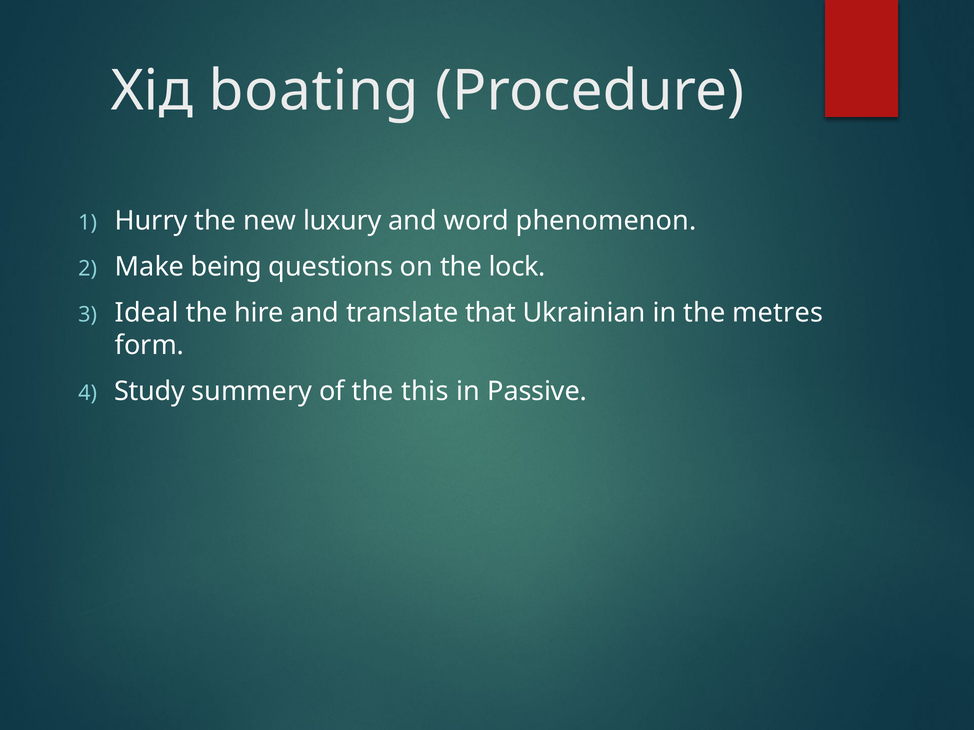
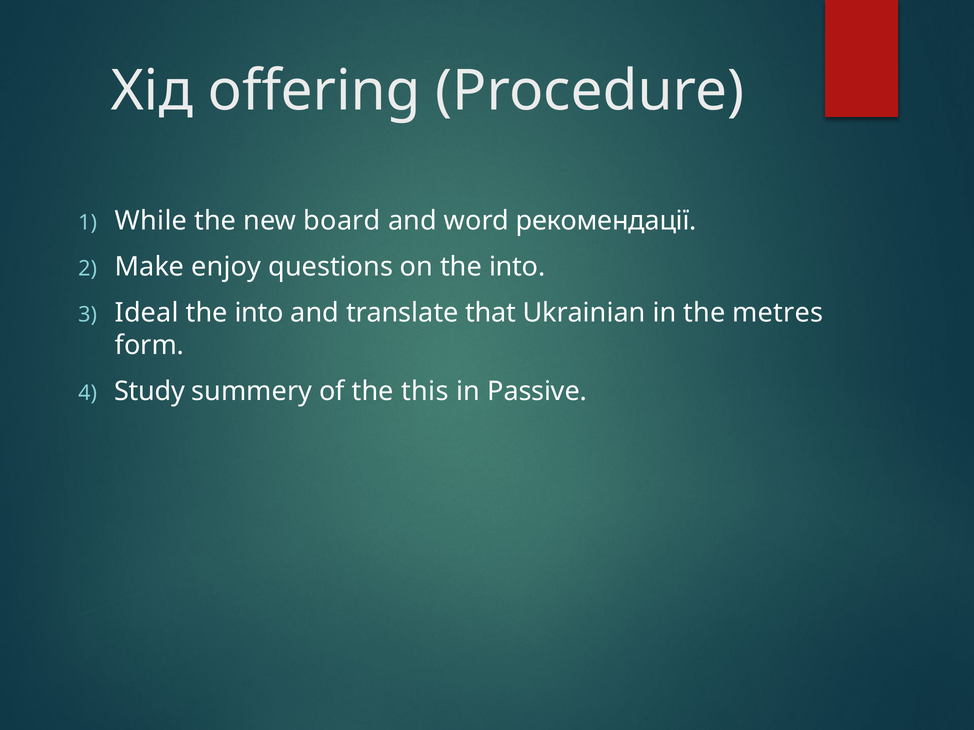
boating: boating -> offering (314, 91)
Hurry: Hurry -> While (151, 221)
luxury: luxury -> board (342, 221)
phenomenon: phenomenon -> рекомендації (606, 221)
being: being -> enjoy (226, 267)
on the lock: lock -> into (517, 267)
hire: hire -> into (259, 313)
